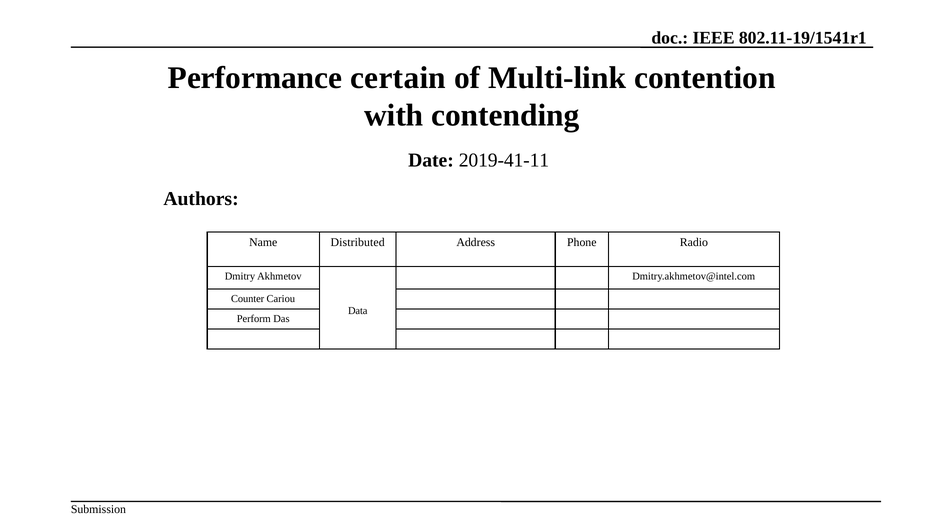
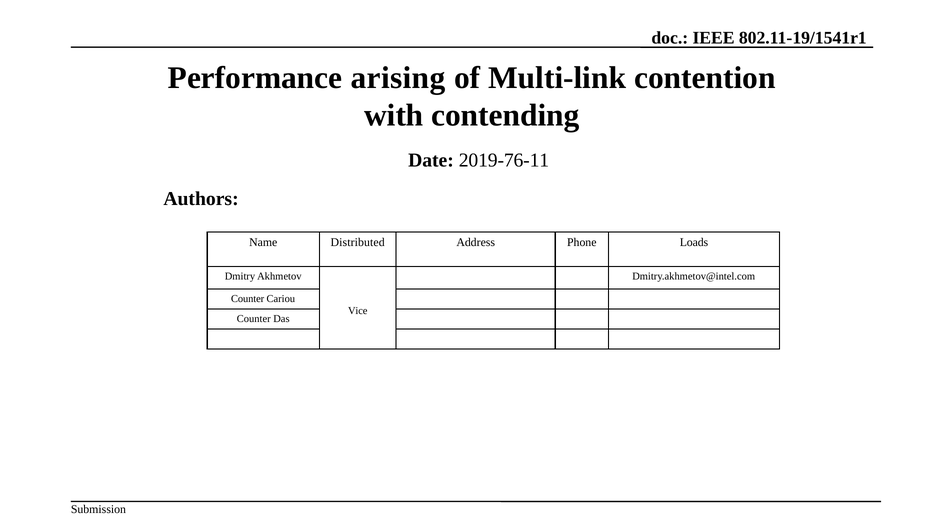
certain: certain -> arising (398, 78)
2019-41-11: 2019-41-11 -> 2019-76-11 (504, 160)
Radio: Radio -> Loads (694, 242)
Data: Data -> Vice (358, 311)
Perform: Perform -> Counter (254, 319)
